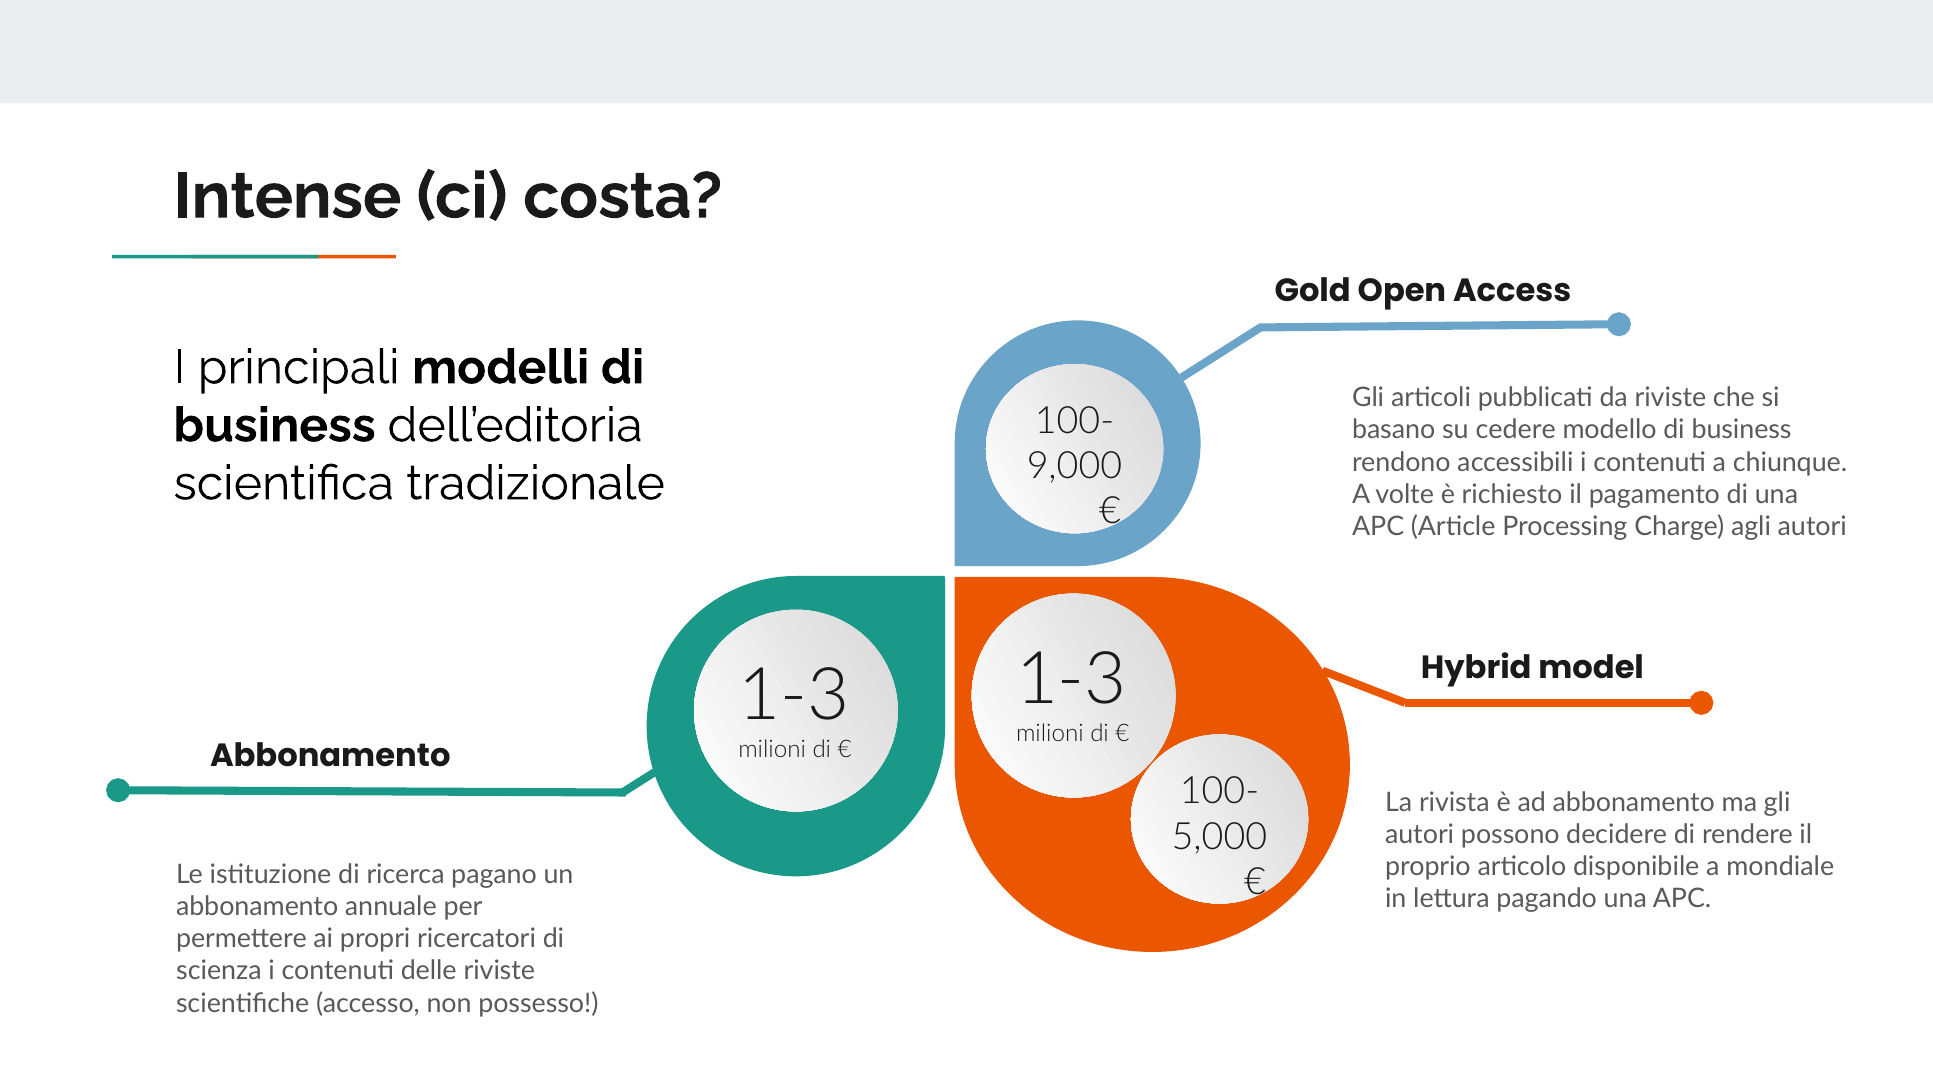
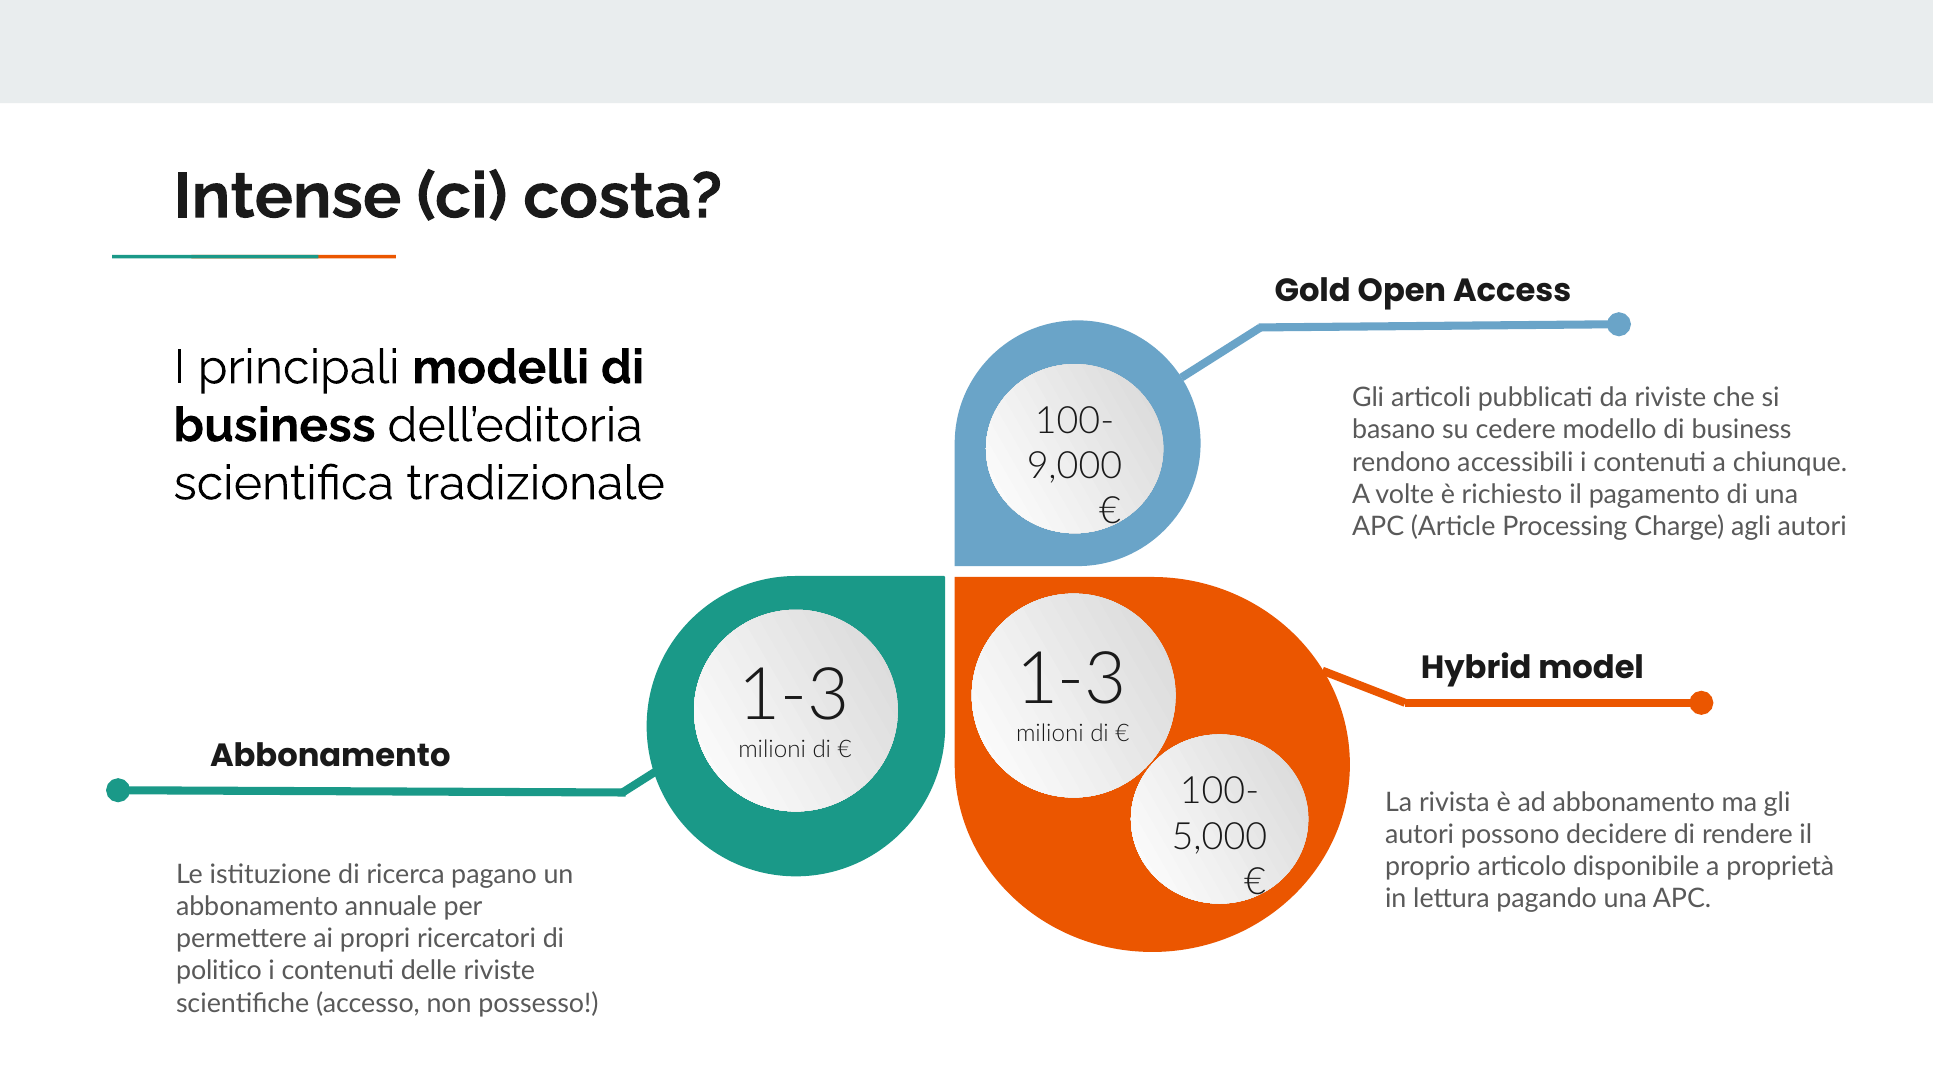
mondiale: mondiale -> proprietà (1780, 867)
scienza: scienza -> politico (219, 971)
